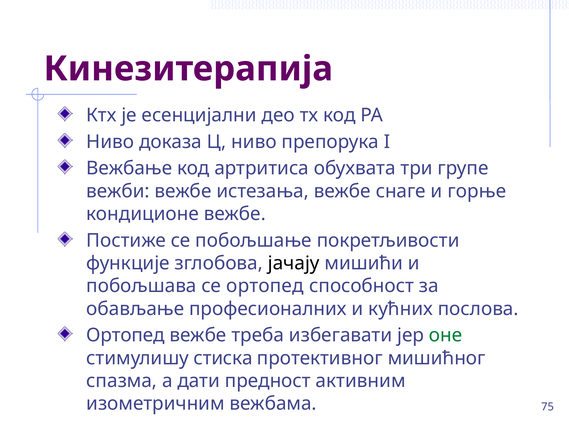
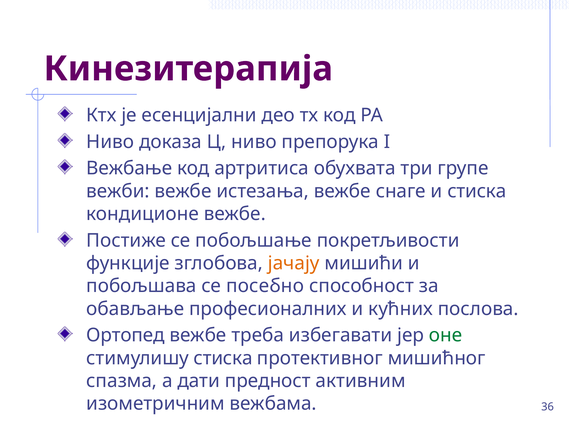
и горње: горње -> стиска (477, 191)
јачају colour: black -> orange (294, 263)
се ортопед: ортопед -> посебно (265, 286)
75: 75 -> 36 (548, 407)
